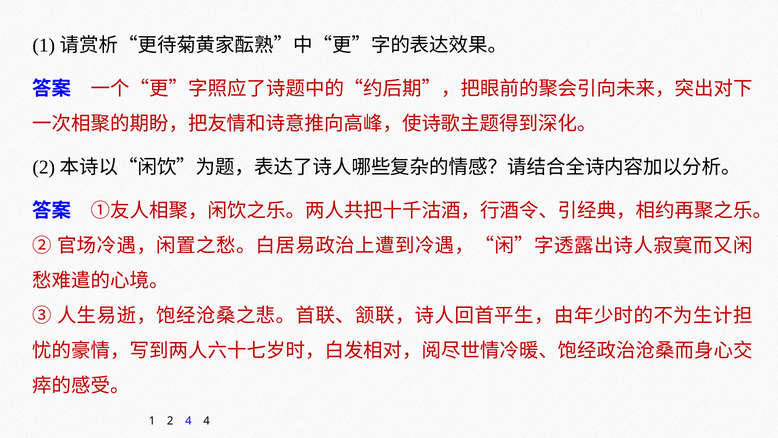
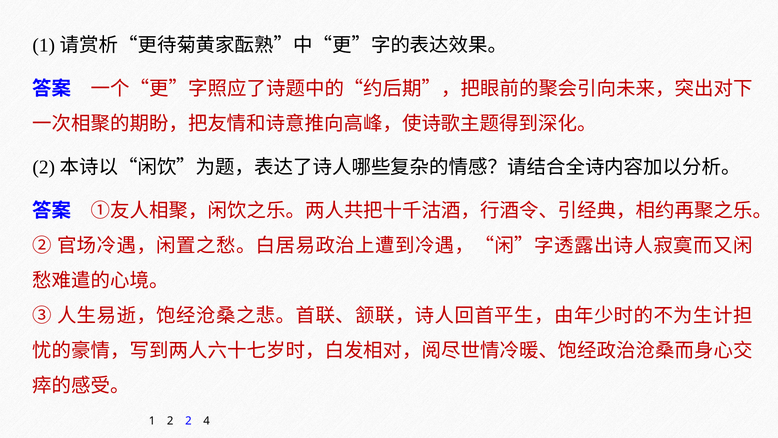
2 4: 4 -> 2 (188, 421)
